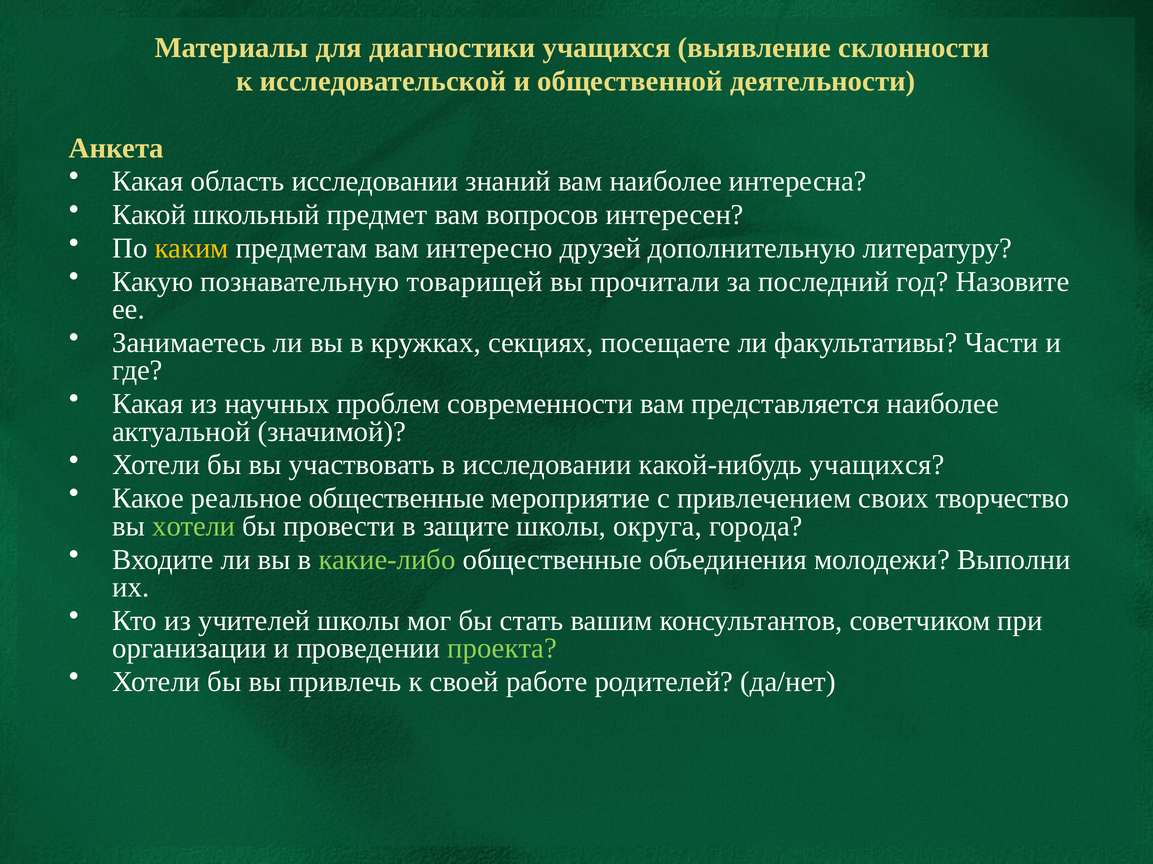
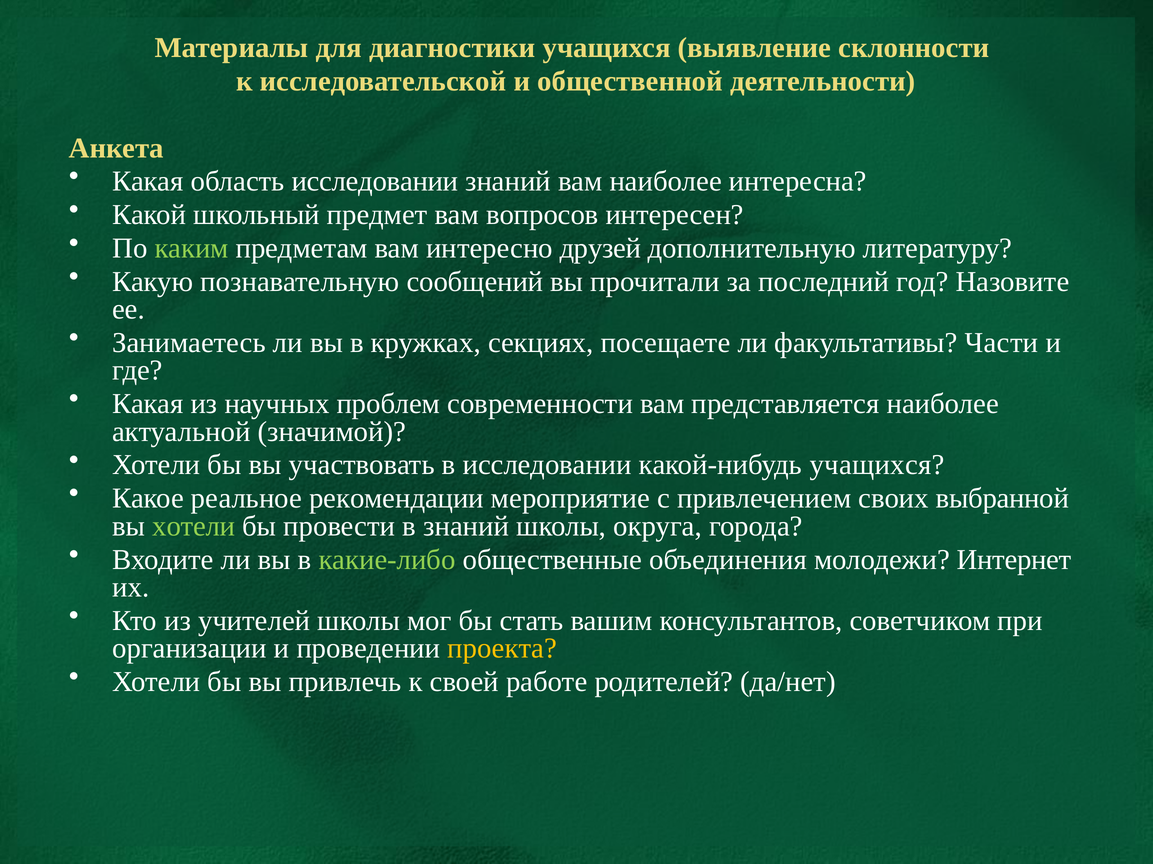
каким colour: yellow -> light green (192, 249)
товарищей: товарищей -> сообщений (475, 282)
реальное общественные: общественные -> рекомендации (396, 499)
творчество: творчество -> выбранной (1002, 499)
в защите: защите -> знаний (466, 527)
Выполни: Выполни -> Интернет (1014, 560)
проекта colour: light green -> yellow (502, 649)
